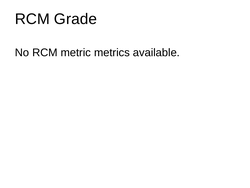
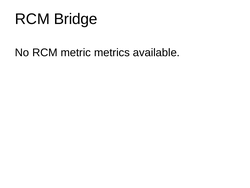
Grade: Grade -> Bridge (76, 19)
